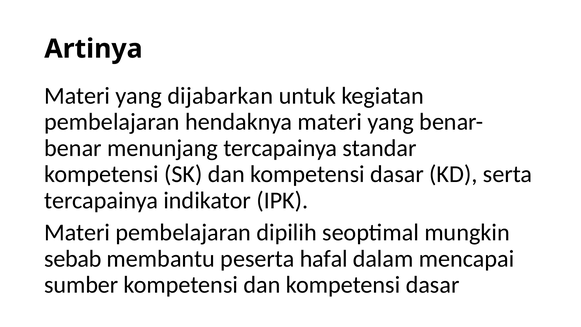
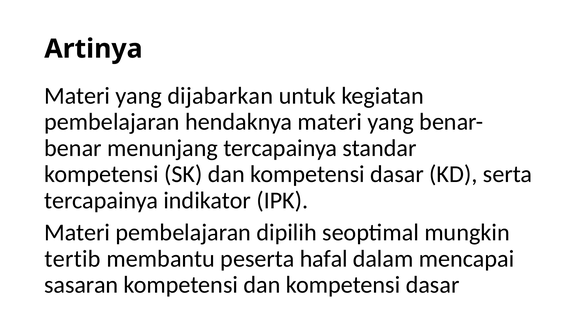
sebab: sebab -> tertib (73, 259)
sumber: sumber -> sasaran (81, 285)
